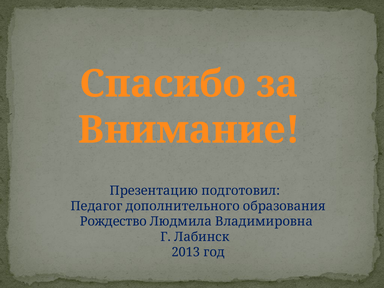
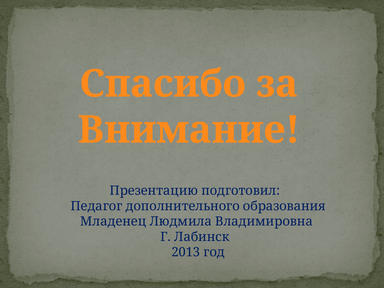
Рождество: Рождество -> Младенец (113, 221)
